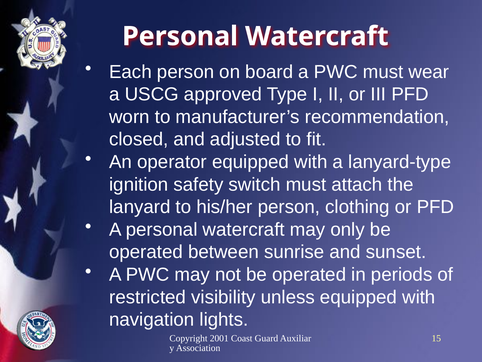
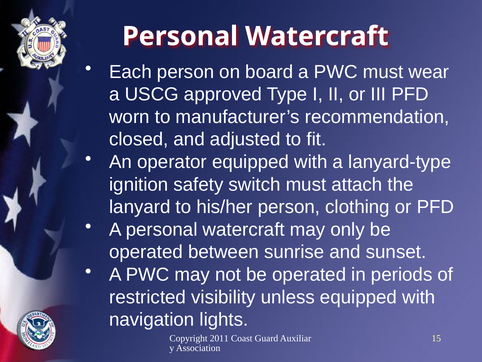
2001: 2001 -> 2011 (219, 338)
